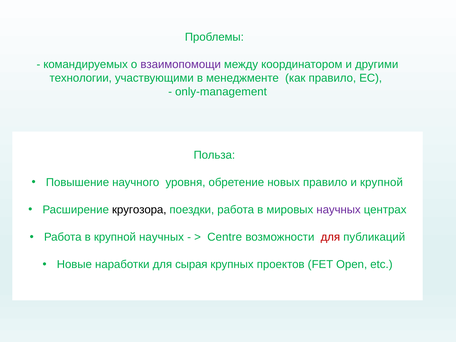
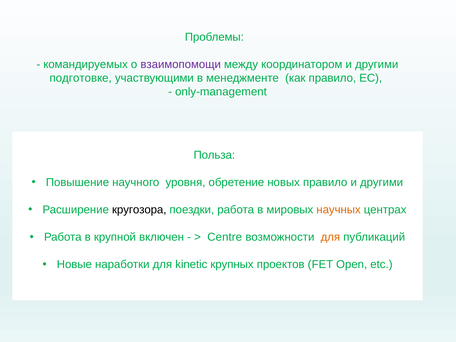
технологии: технологии -> подготовке (81, 78)
крупной: крупной -> другими (382, 182)
научных colour: purple -> orange (339, 210)
крупной научных: научных -> включен (162, 237)
для colour: red -> orange (330, 237)
сырая: сырая -> kinetic (191, 265)
